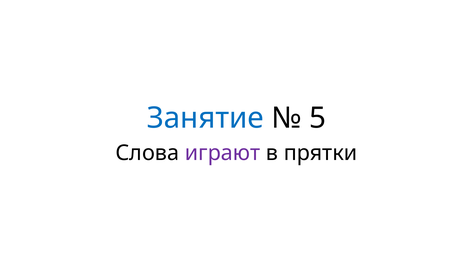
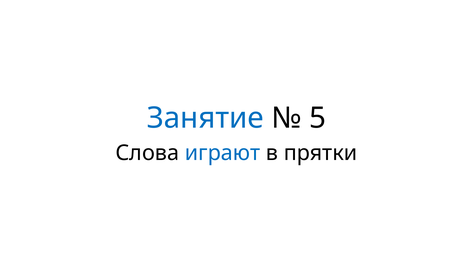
играют colour: purple -> blue (222, 153)
